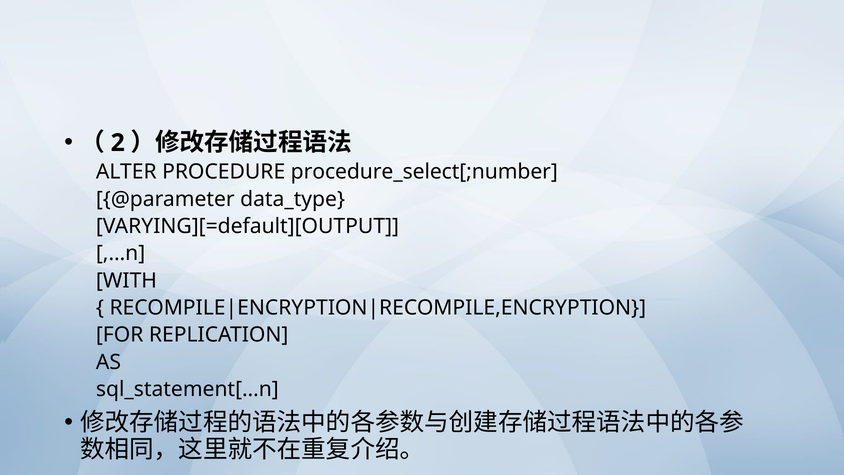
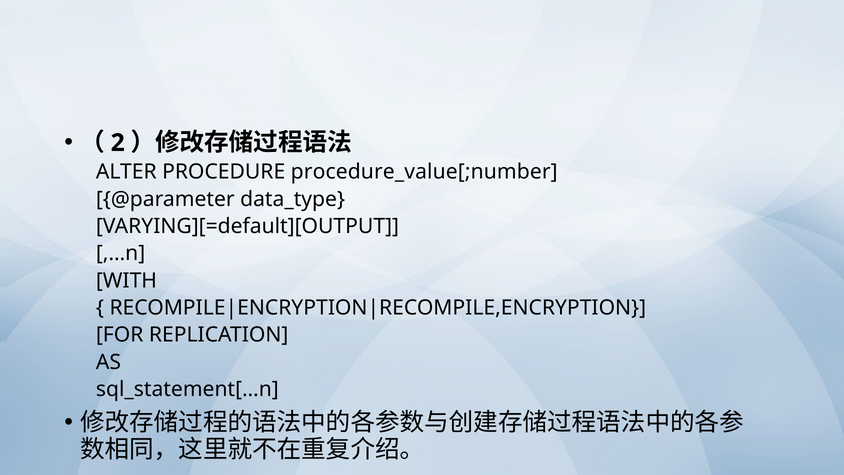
procedure_select[;number: procedure_select[;number -> procedure_value[;number (424, 172)
